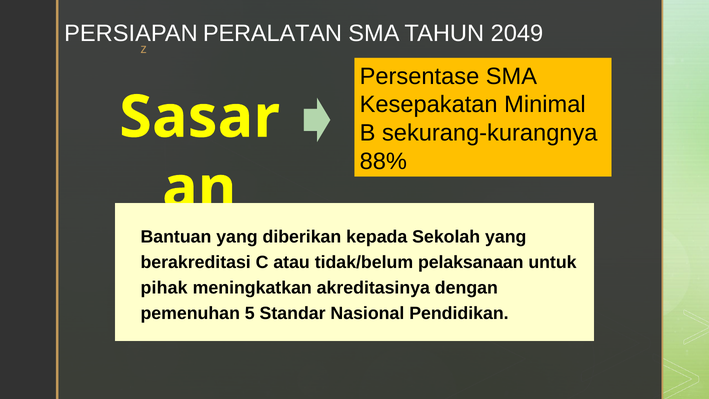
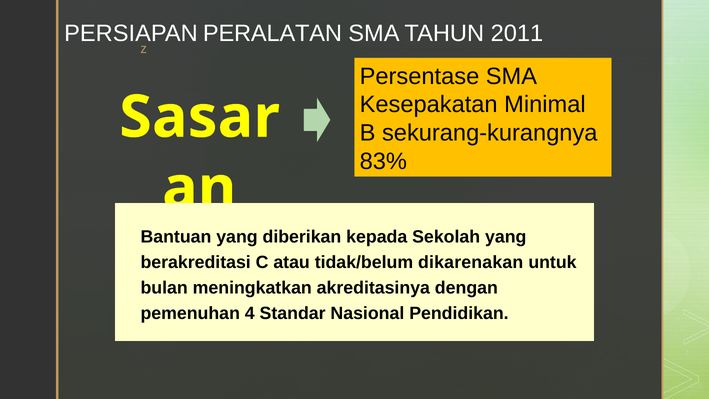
2049: 2049 -> 2011 (517, 34)
88%: 88% -> 83% (383, 161)
pelaksanaan: pelaksanaan -> dikarenakan (471, 262)
pihak: pihak -> bulan (164, 288)
5: 5 -> 4 (250, 313)
